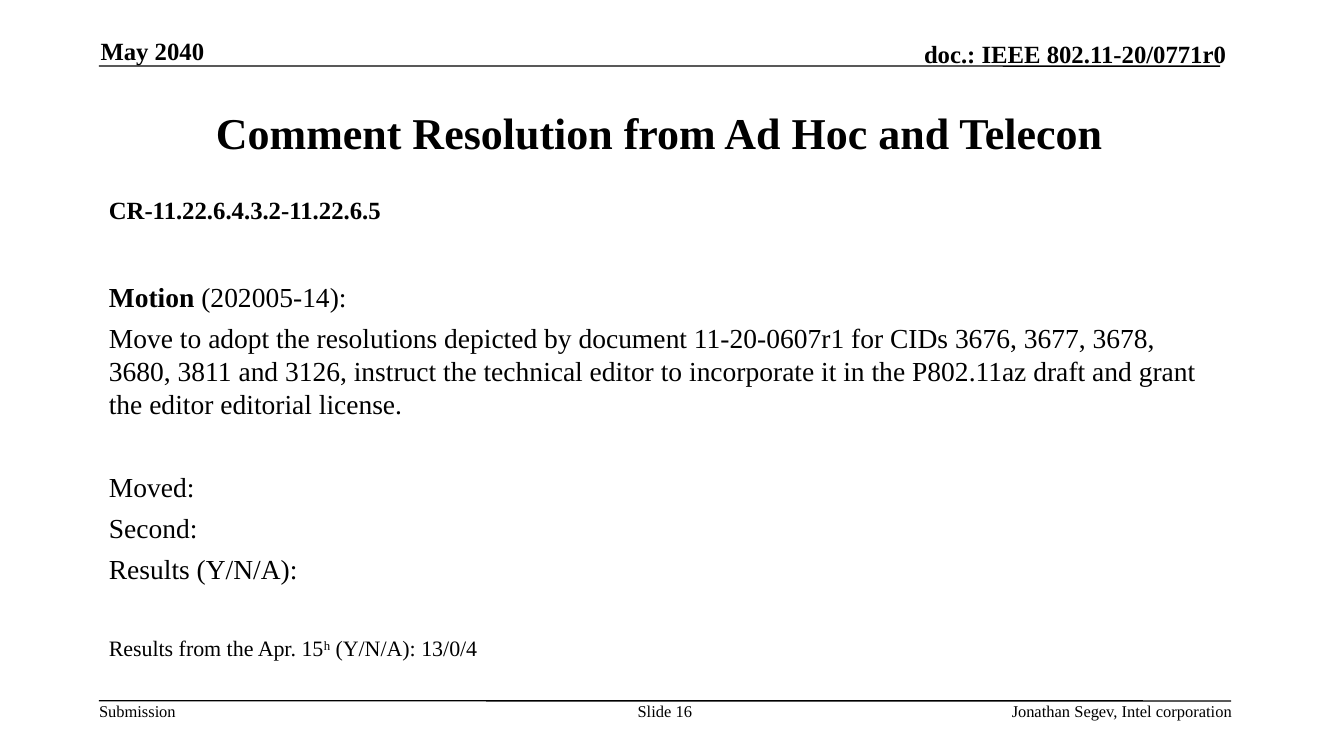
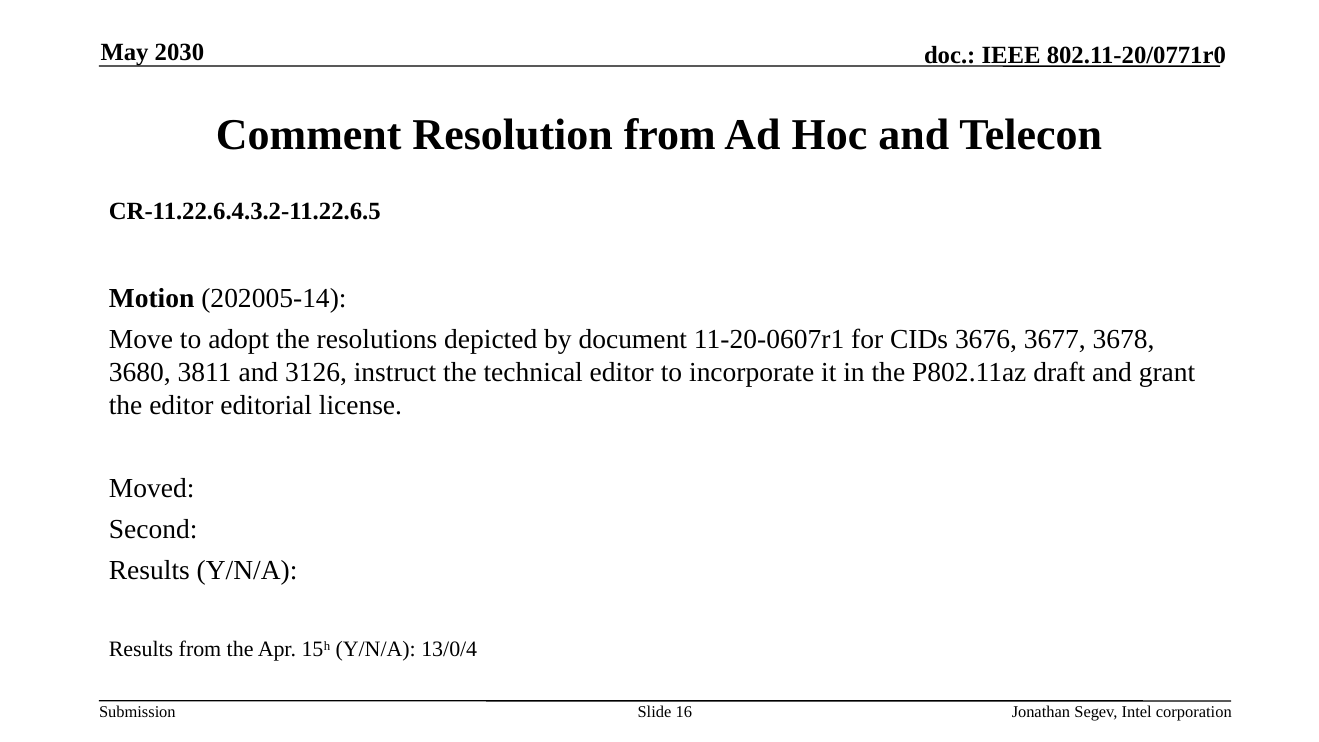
2040: 2040 -> 2030 (179, 52)
